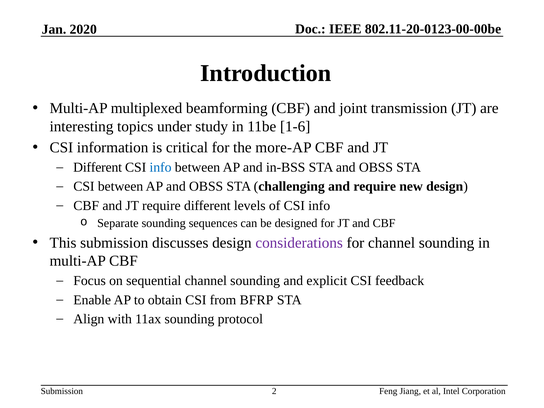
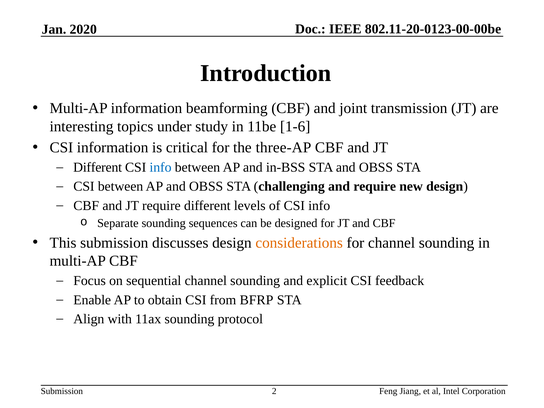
Multi-AP multiplexed: multiplexed -> information (147, 108)
more-AP: more-AP -> three-AP (284, 148)
considerations colour: purple -> orange (299, 243)
